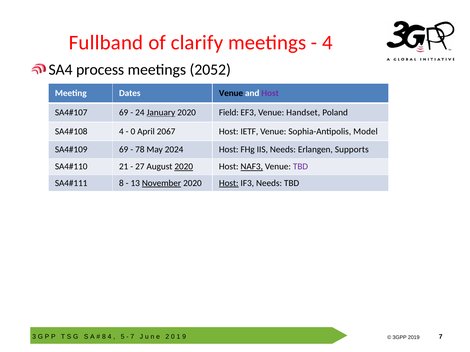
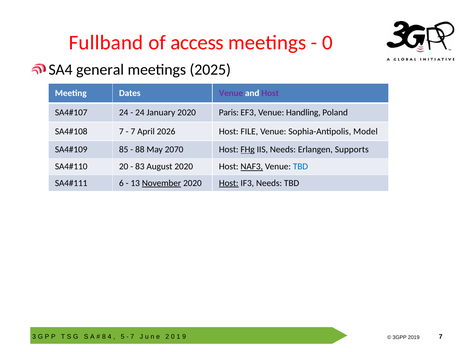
clarify: clarify -> access (197, 43)
4: 4 -> 0 (327, 43)
process: process -> general (100, 70)
2052: 2052 -> 2025 (210, 70)
Venue colour: black -> purple (231, 93)
69: 69 -> 24 (124, 113)
January underline: present -> none (161, 113)
Field: Field -> Paris (229, 113)
Handset: Handset -> Handling (303, 113)
4: 4 -> 7 (121, 132)
0: 0 -> 7 (133, 132)
2067: 2067 -> 2026 (166, 132)
IETF: IETF -> FILE (249, 132)
69: 69 -> 85 (124, 150)
78: 78 -> 88 (140, 150)
2024: 2024 -> 2070 (174, 150)
FHg underline: none -> present (248, 150)
21: 21 -> 20 (124, 167)
27: 27 -> 83 (140, 167)
2020 underline: present -> none (184, 167)
TBD colour: purple -> blue (300, 167)
8: 8 -> 6 (121, 183)
